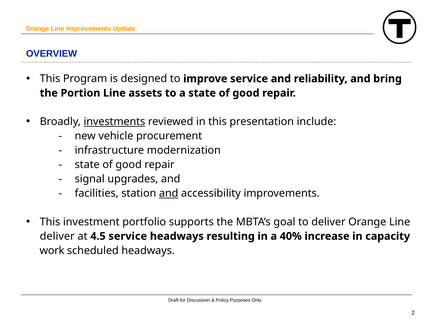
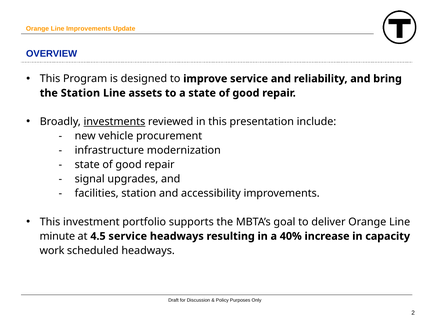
the Portion: Portion -> Station (80, 93)
and underline: present -> none (169, 194)
deliver: deliver -> minute (57, 237)
